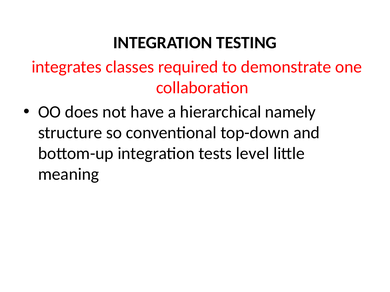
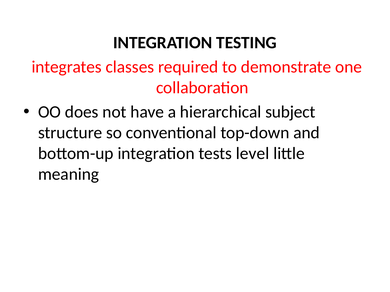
namely: namely -> subject (290, 112)
